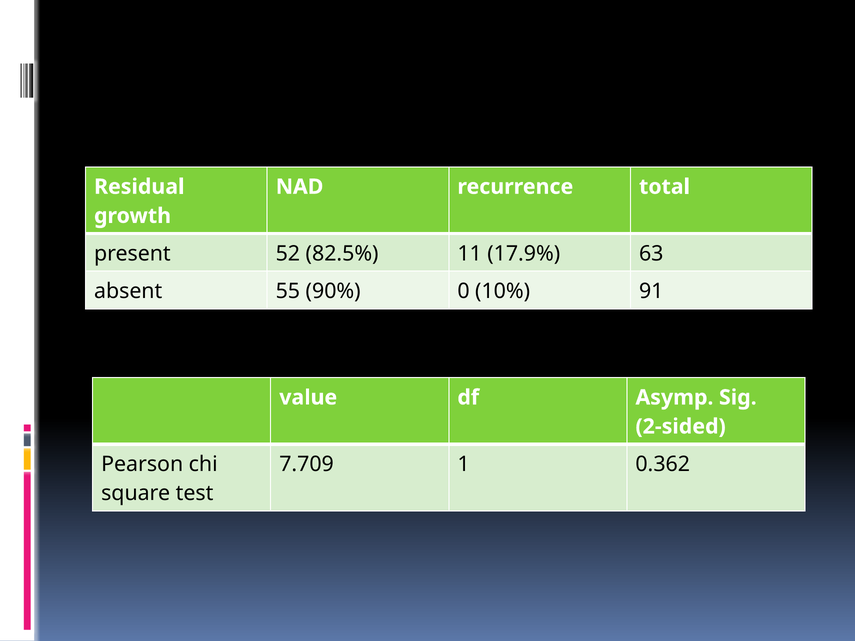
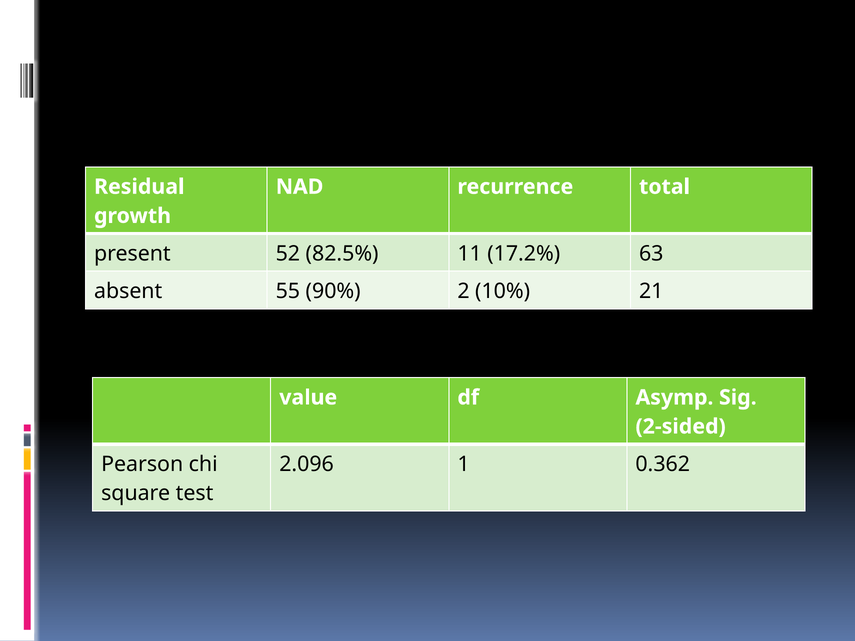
17.9%: 17.9% -> 17.2% (524, 254)
0: 0 -> 2 (464, 291)
91: 91 -> 21 (651, 291)
7.709: 7.709 -> 2.096 (307, 464)
